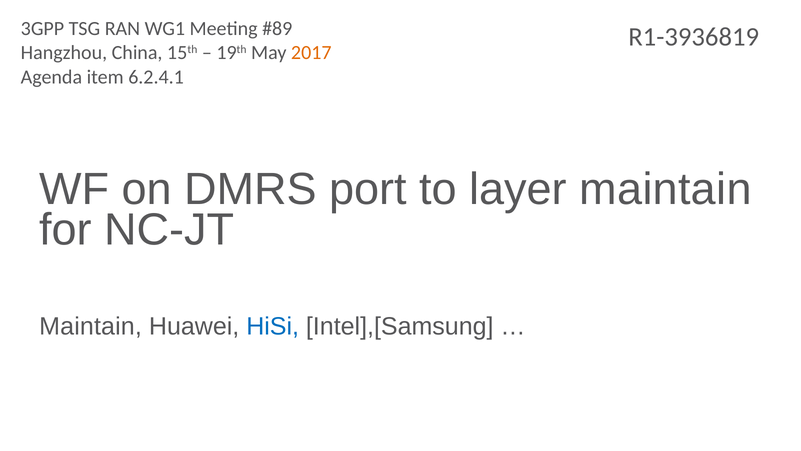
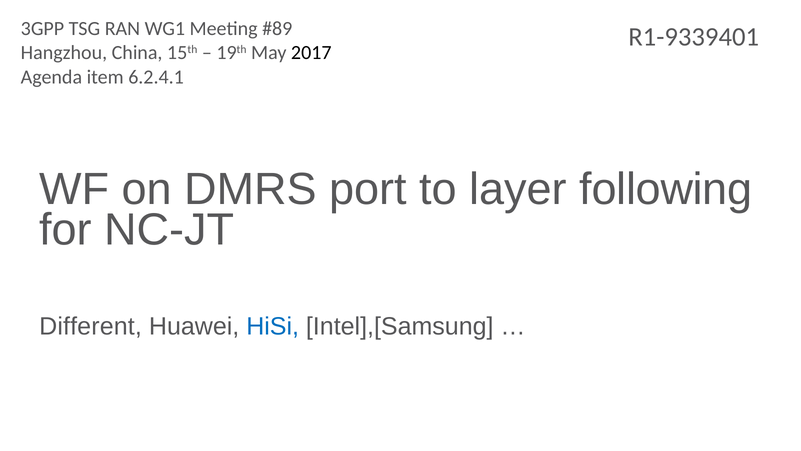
R1-3936819: R1-3936819 -> R1-9339401 (694, 37)
2017 colour: orange -> black (311, 53)
layer maintain: maintain -> following (666, 189)
Maintain: Maintain -> Different (91, 326)
